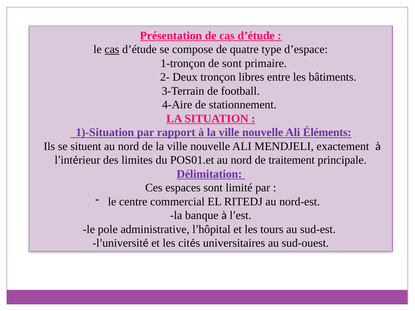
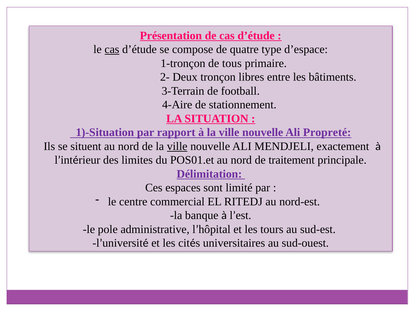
de sont: sont -> tous (232, 63)
Éléments: Éléments -> Propreté (327, 133)
ville underline: none -> present (177, 146)
